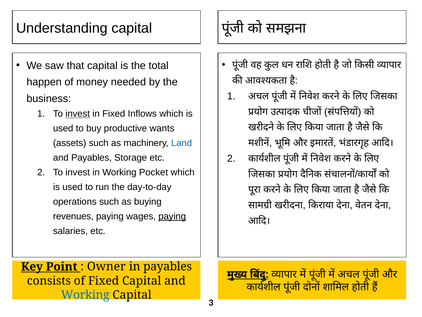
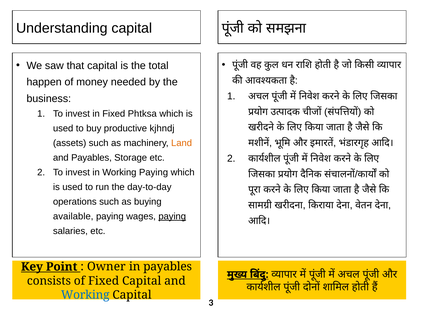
invest underline: present -> none (78, 114)
Inflows: Inflows -> Phtksa (142, 114)
wants: wants -> kjhndj (162, 128)
Land colour: blue -> orange (182, 143)
Working Pocket: Pocket -> Paying (154, 172)
revenues: revenues -> available (73, 216)
